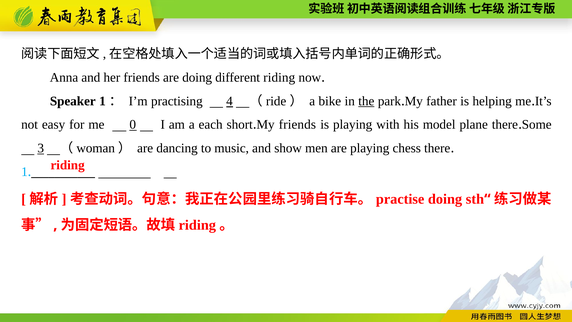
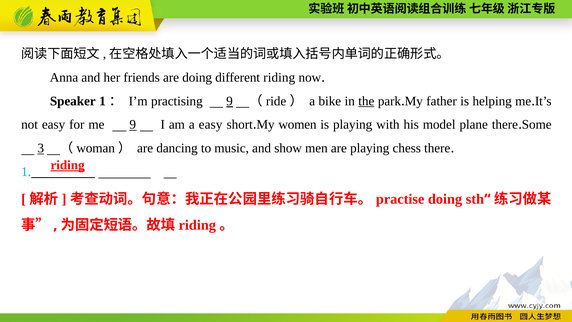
practising 4: 4 -> 9 (229, 101)
me 0: 0 -> 9 (133, 125)
a each: each -> easy (211, 125)
friends: friends -> women (298, 125)
riding underline: none -> present (68, 165)
